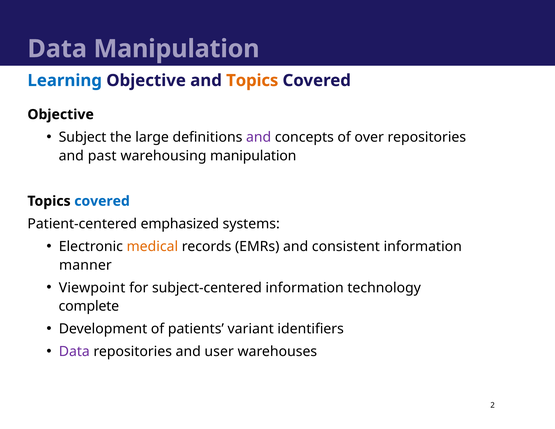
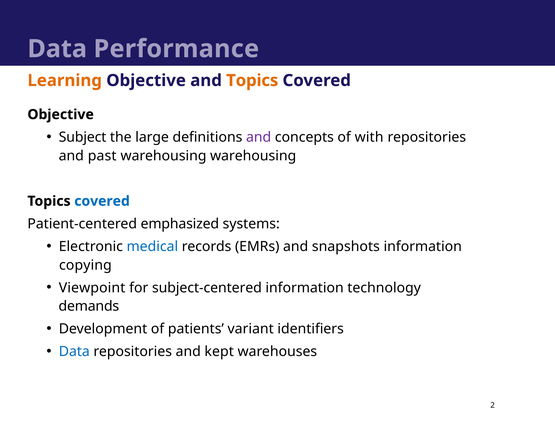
Data Manipulation: Manipulation -> Performance (176, 49)
Learning colour: blue -> orange (65, 80)
over: over -> with (369, 137)
warehousing manipulation: manipulation -> warehousing (253, 156)
medical colour: orange -> blue (152, 246)
consistent: consistent -> snapshots (346, 246)
manner: manner -> copying (85, 265)
complete: complete -> demands (89, 306)
Data colour: purple -> blue (74, 352)
user: user -> kept (219, 352)
